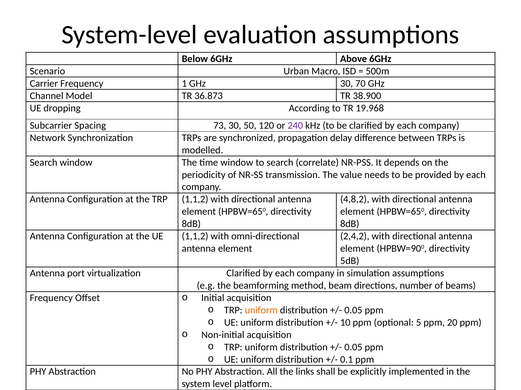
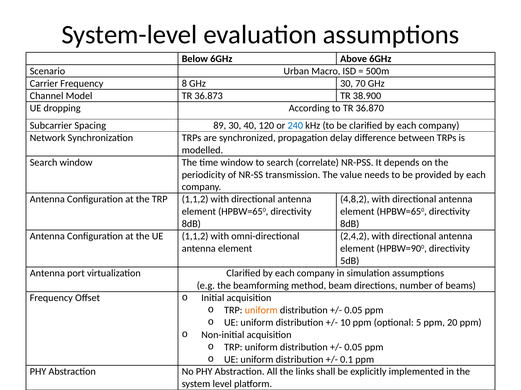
1: 1 -> 8 (184, 84)
19.968: 19.968 -> 36.870 (370, 108)
73: 73 -> 89 (220, 126)
50: 50 -> 40 (250, 126)
240 colour: purple -> blue (295, 126)
